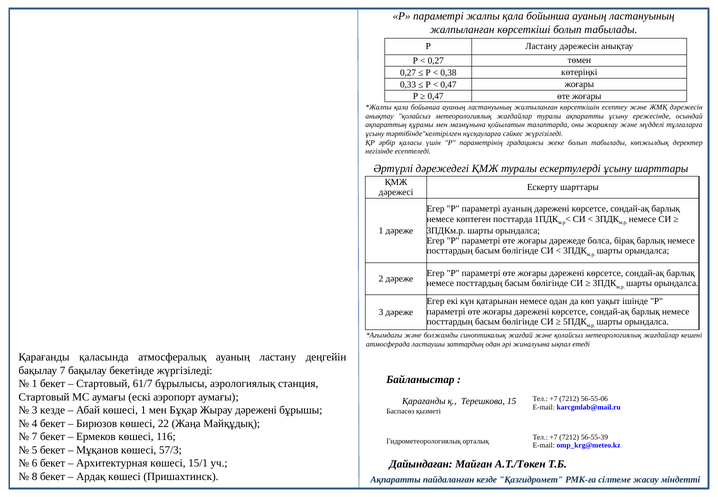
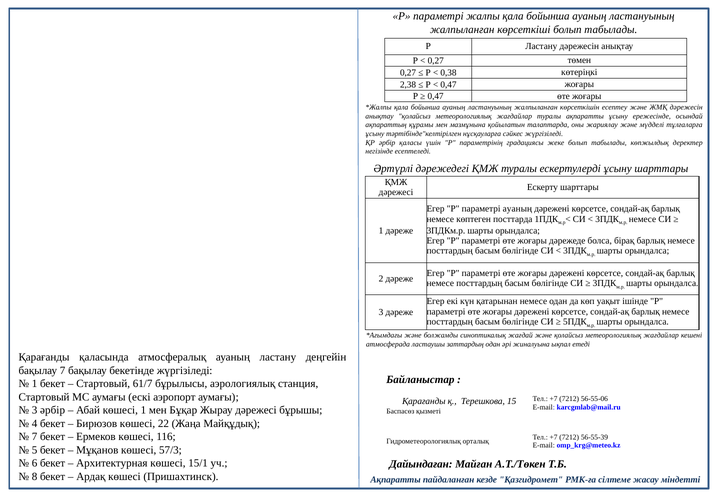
0,33: 0,33 -> 2,38 (408, 85)
3 кезде: кезде -> әрбір (53, 410)
Жырау дәрежені: дәрежені -> дәрежесі (256, 410)
